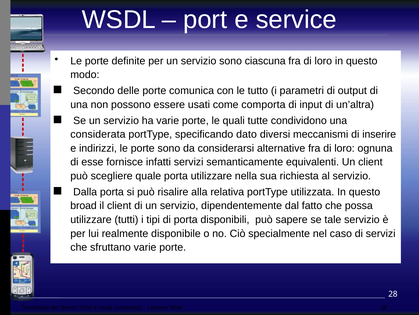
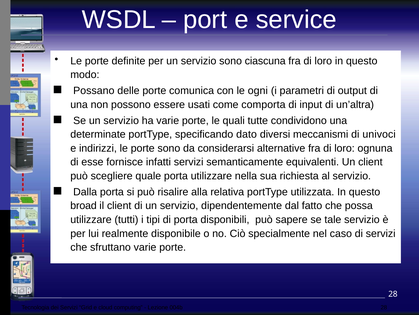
Secondo: Secondo -> Possano (94, 91)
tutto: tutto -> ogni (258, 91)
considerata: considerata -> determinate (98, 134)
inserire: inserire -> univoci (379, 134)
